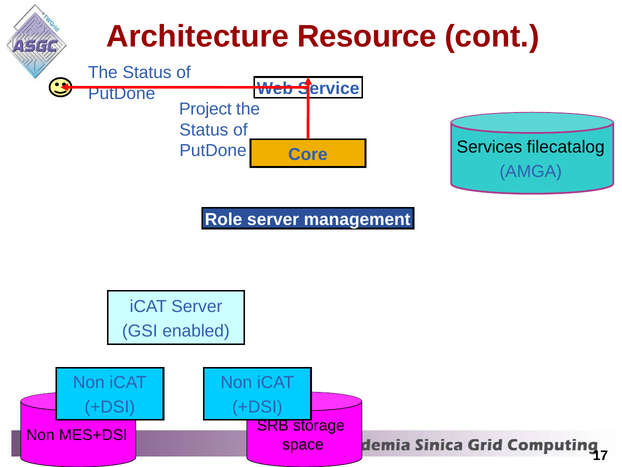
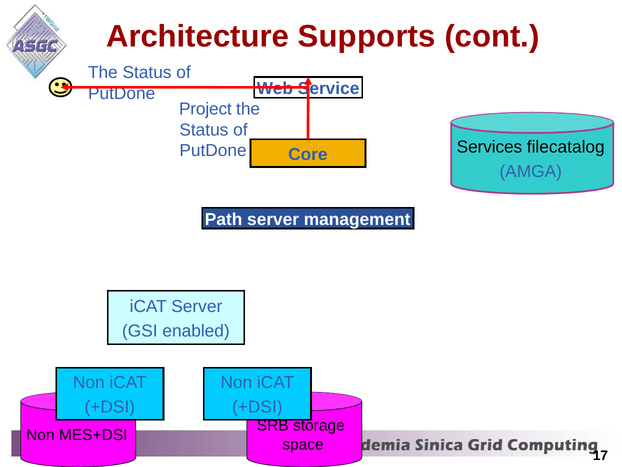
Resource: Resource -> Supports (367, 36)
Role: Role -> Path (224, 219)
